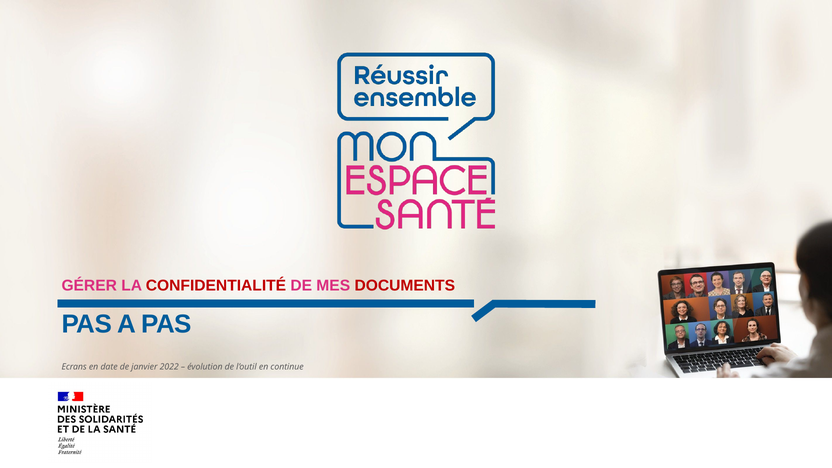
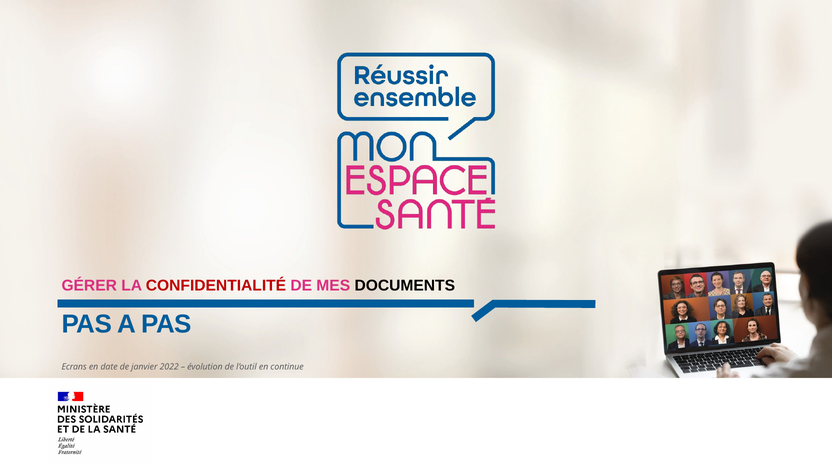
DOCUMENTS colour: red -> black (405, 285)
